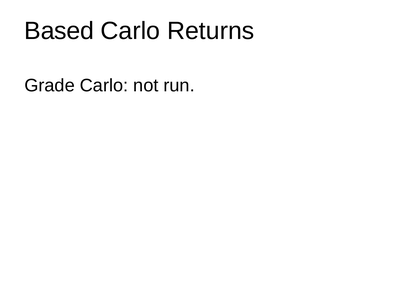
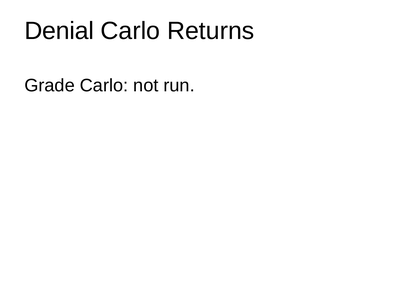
Based: Based -> Denial (59, 31)
